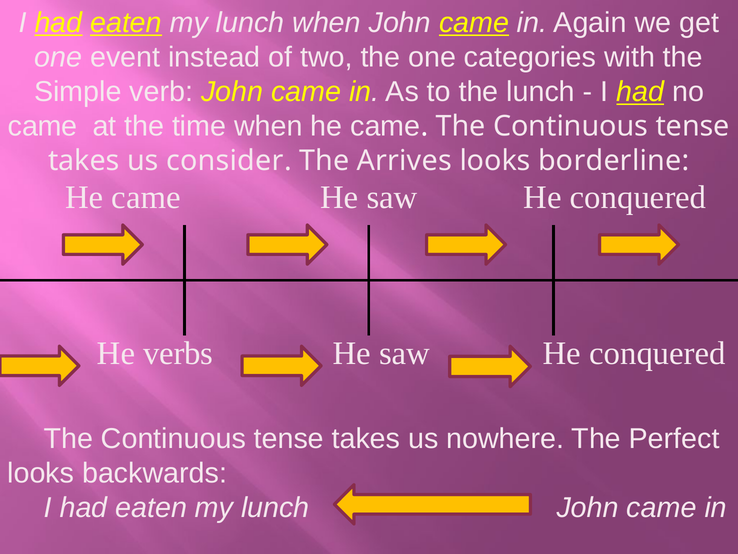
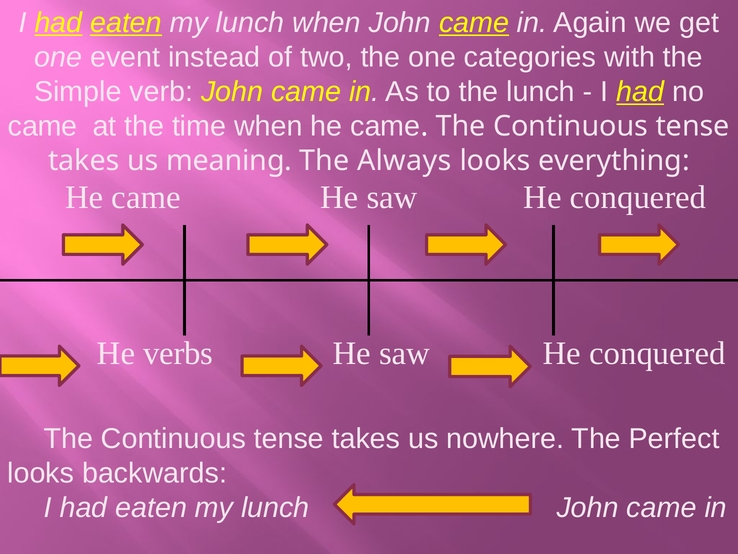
consider: consider -> meaning (229, 161)
Arrives: Arrives -> Always (404, 161)
borderline: borderline -> everything (614, 161)
